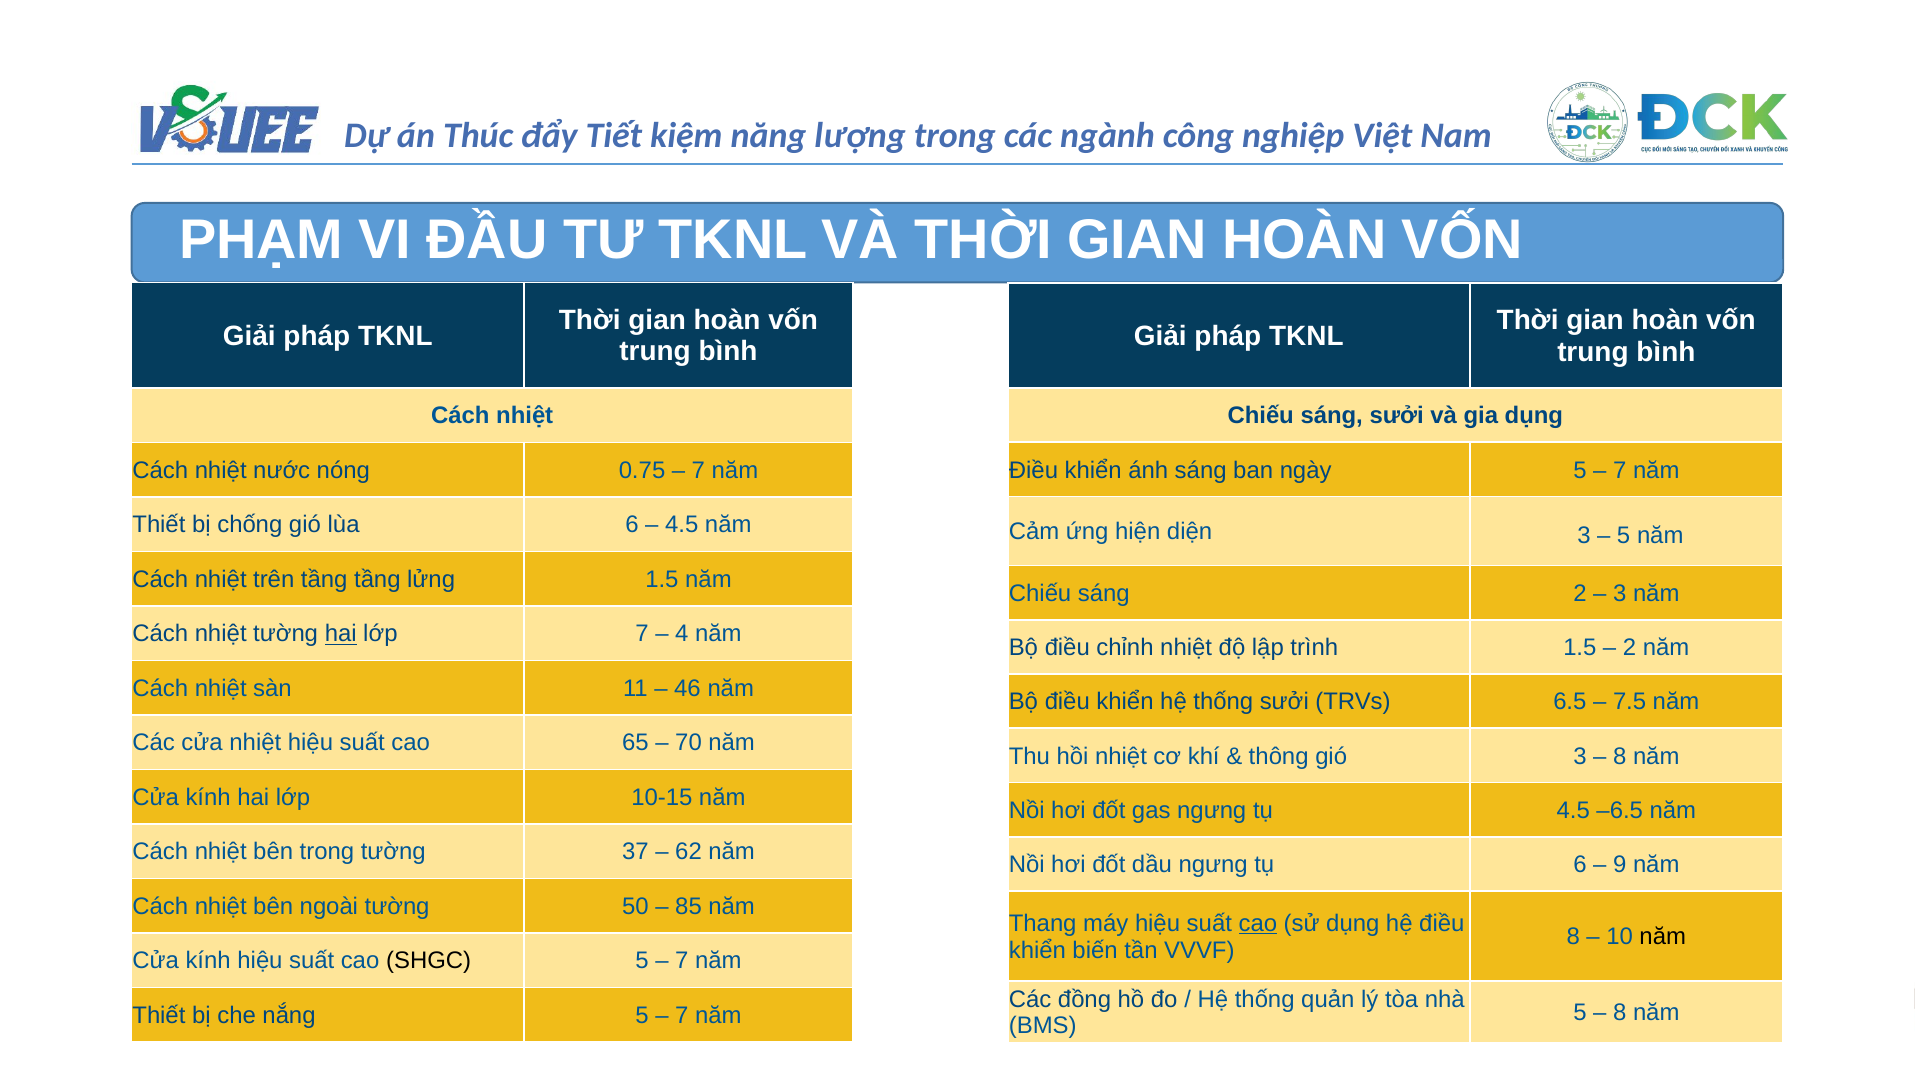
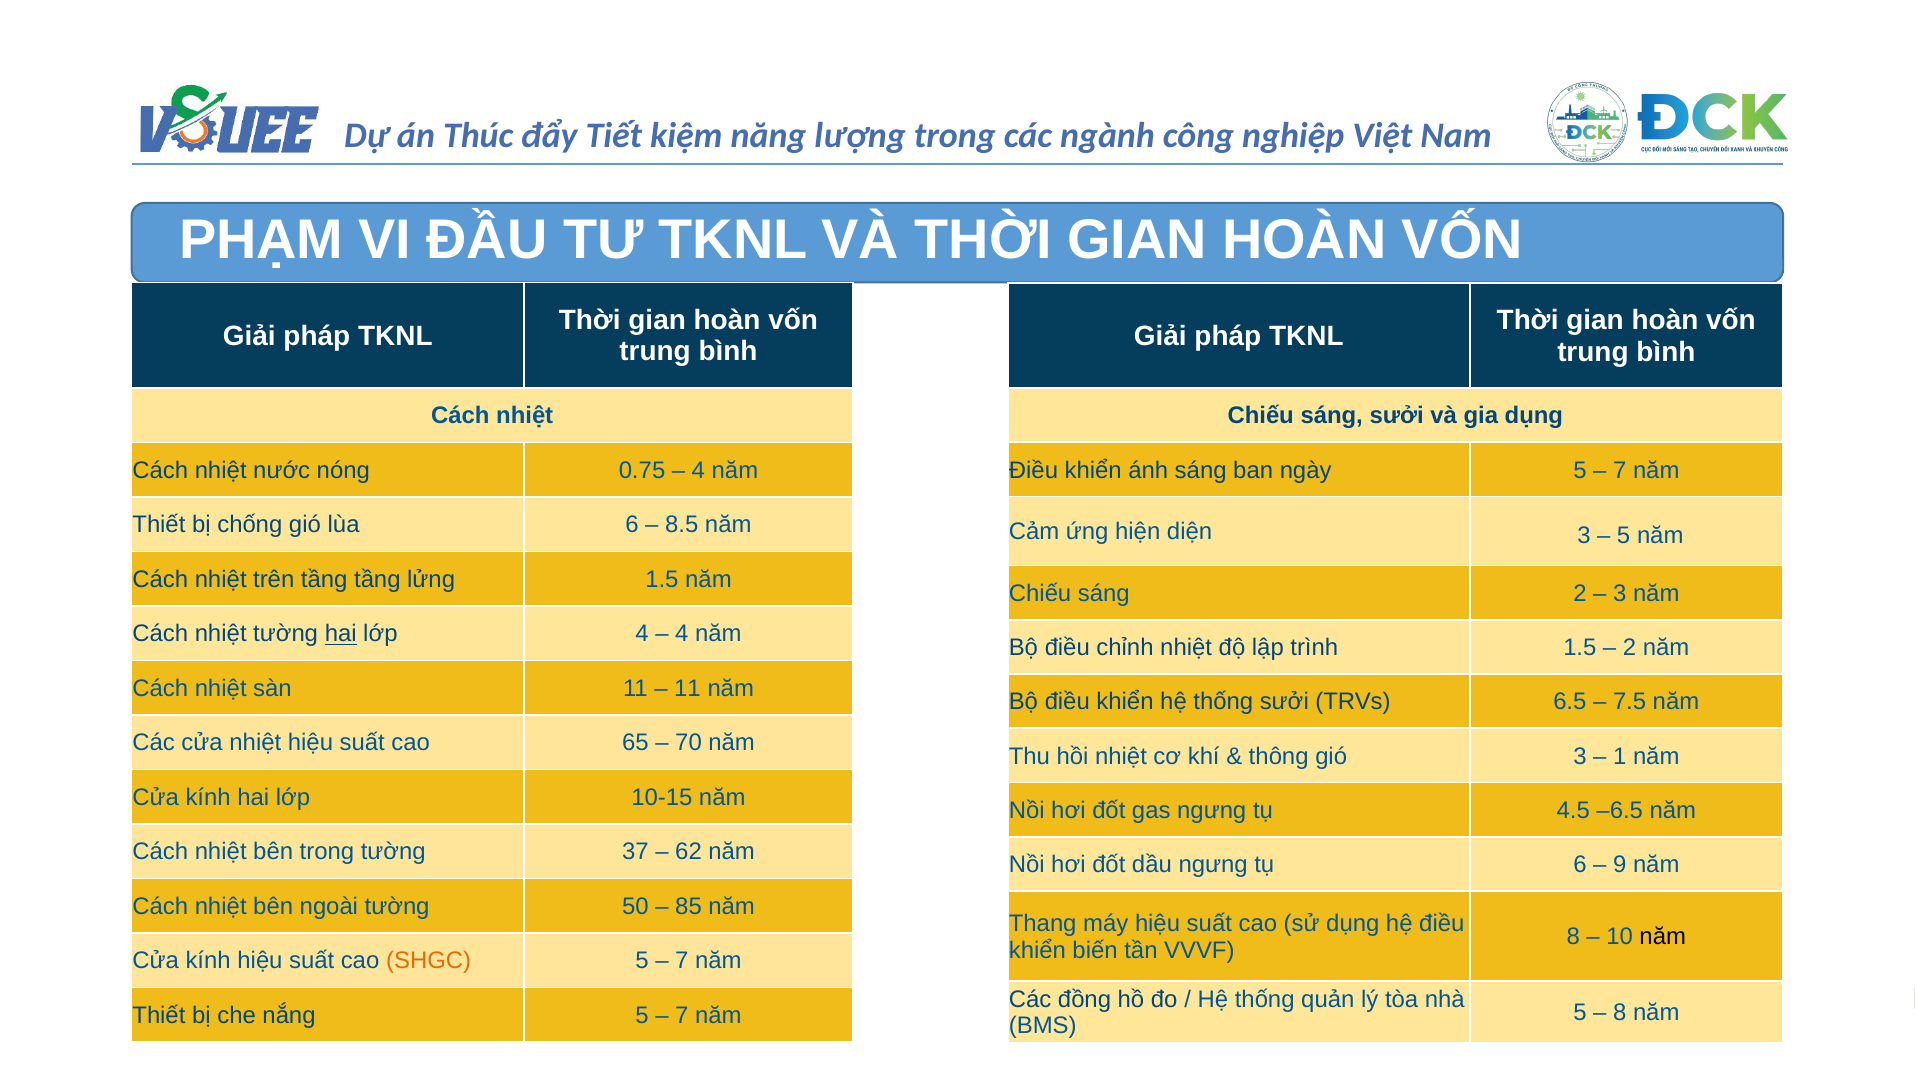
7: 7 -> 4 (698, 471)
4.5: 4.5 -> 8.5 (682, 525)
lớp 7: 7 -> 4 (642, 634)
46: 46 -> 11 (687, 689)
8: 8 -> 1 (1620, 756)
cao underline: present -> none (1258, 924)
SHGC colour: black -> orange (429, 961)
